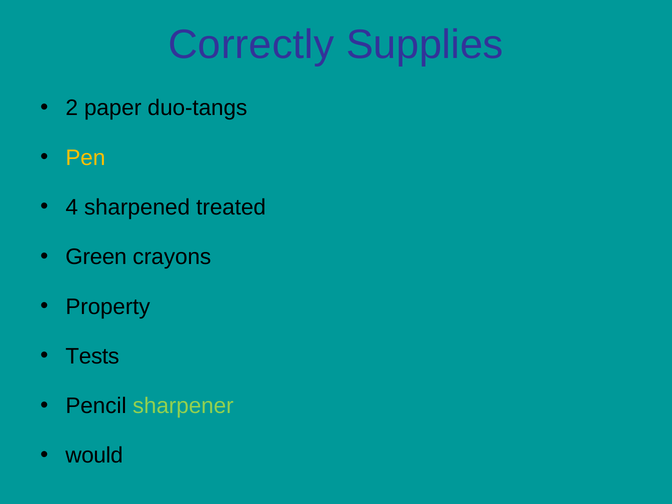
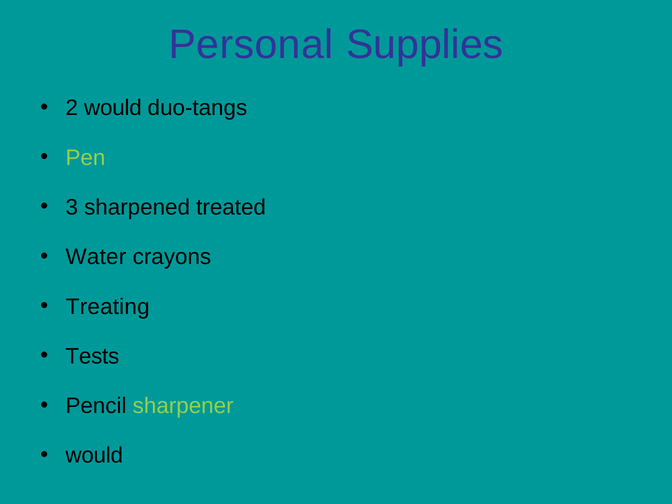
Correctly: Correctly -> Personal (251, 45)
2 paper: paper -> would (113, 108)
Pen colour: yellow -> light green (85, 158)
4: 4 -> 3 (72, 207)
Green: Green -> Water (96, 257)
Property: Property -> Treating (108, 307)
